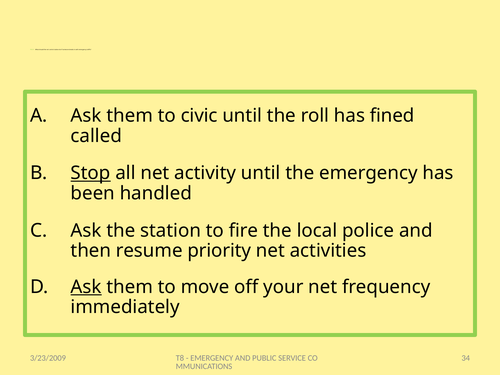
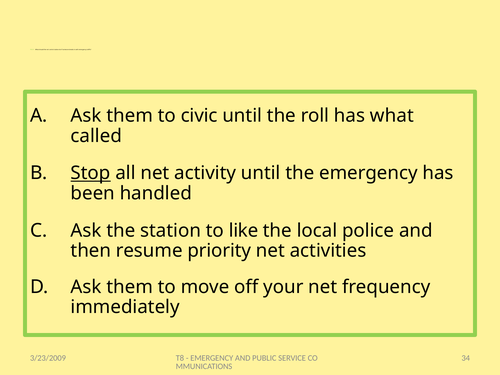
has fined: fined -> what (392, 116)
fire: fire -> like (244, 230)
Ask underline: present -> none (86, 287)
